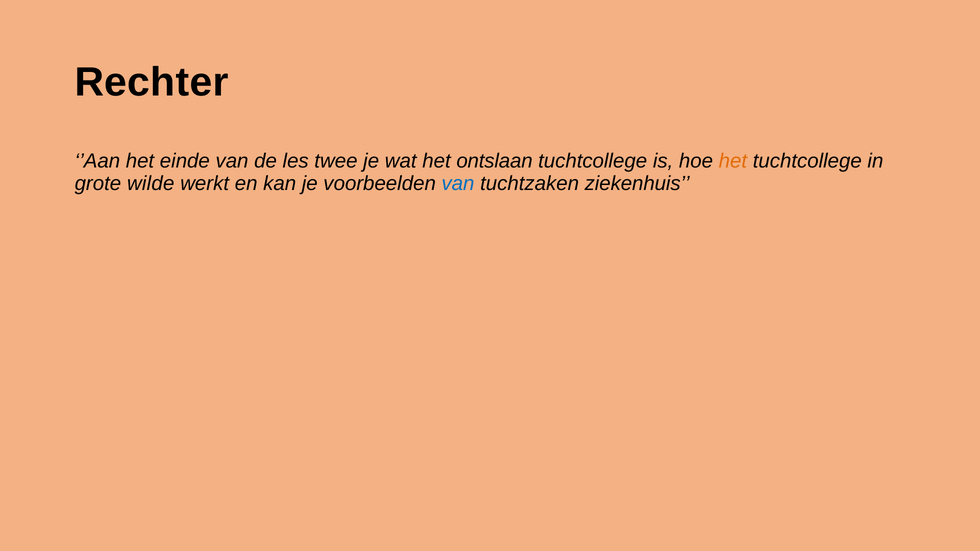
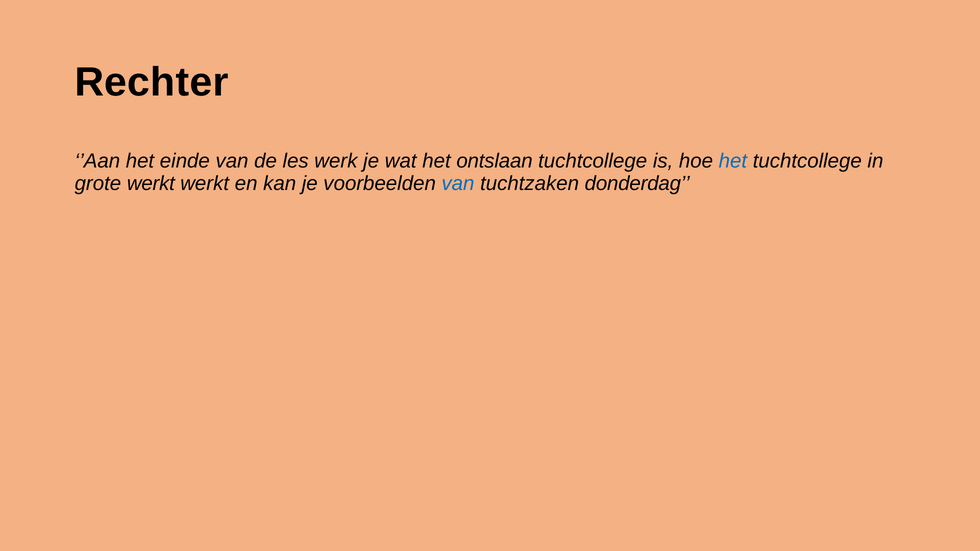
twee: twee -> werk (336, 161)
het colour: orange -> blue (733, 161)
grote wilde: wilde -> werkt (151, 183)
ziekenhuis: ziekenhuis -> donderdag (637, 183)
